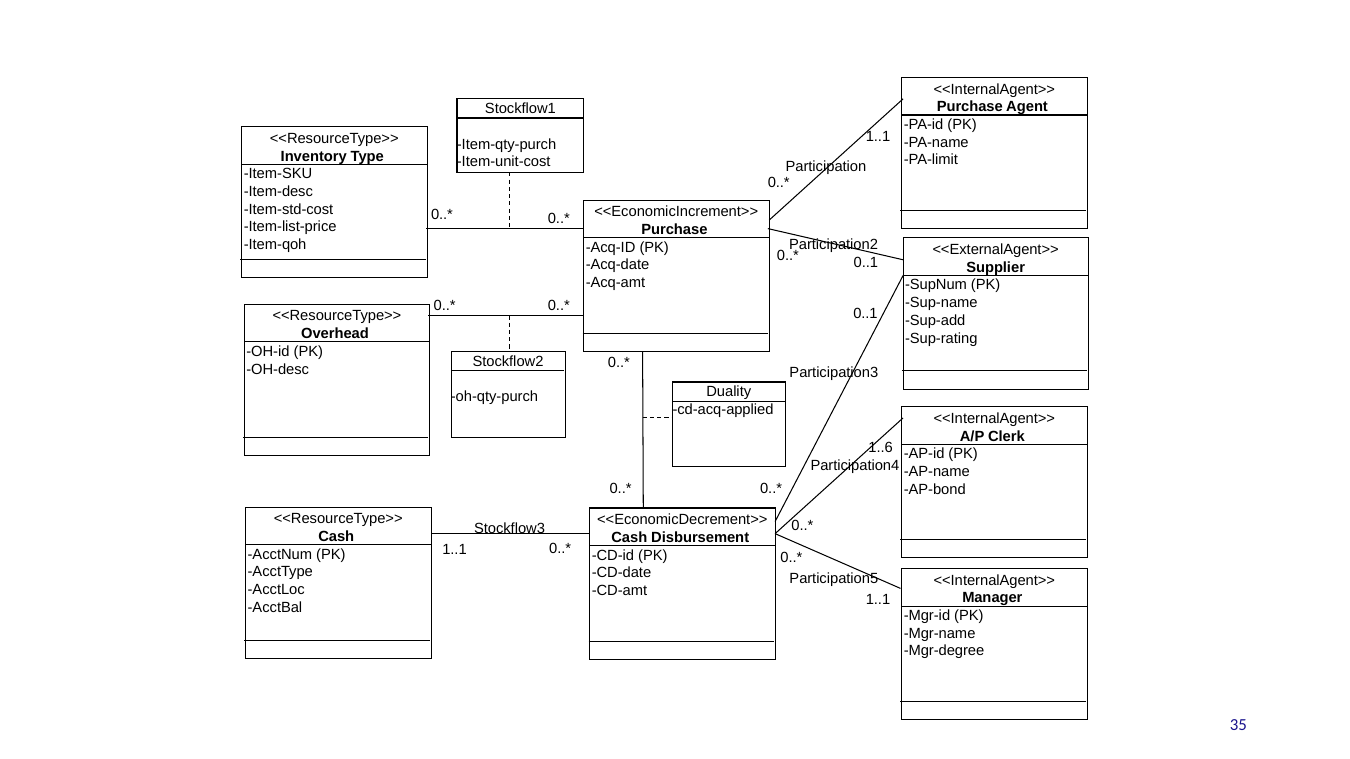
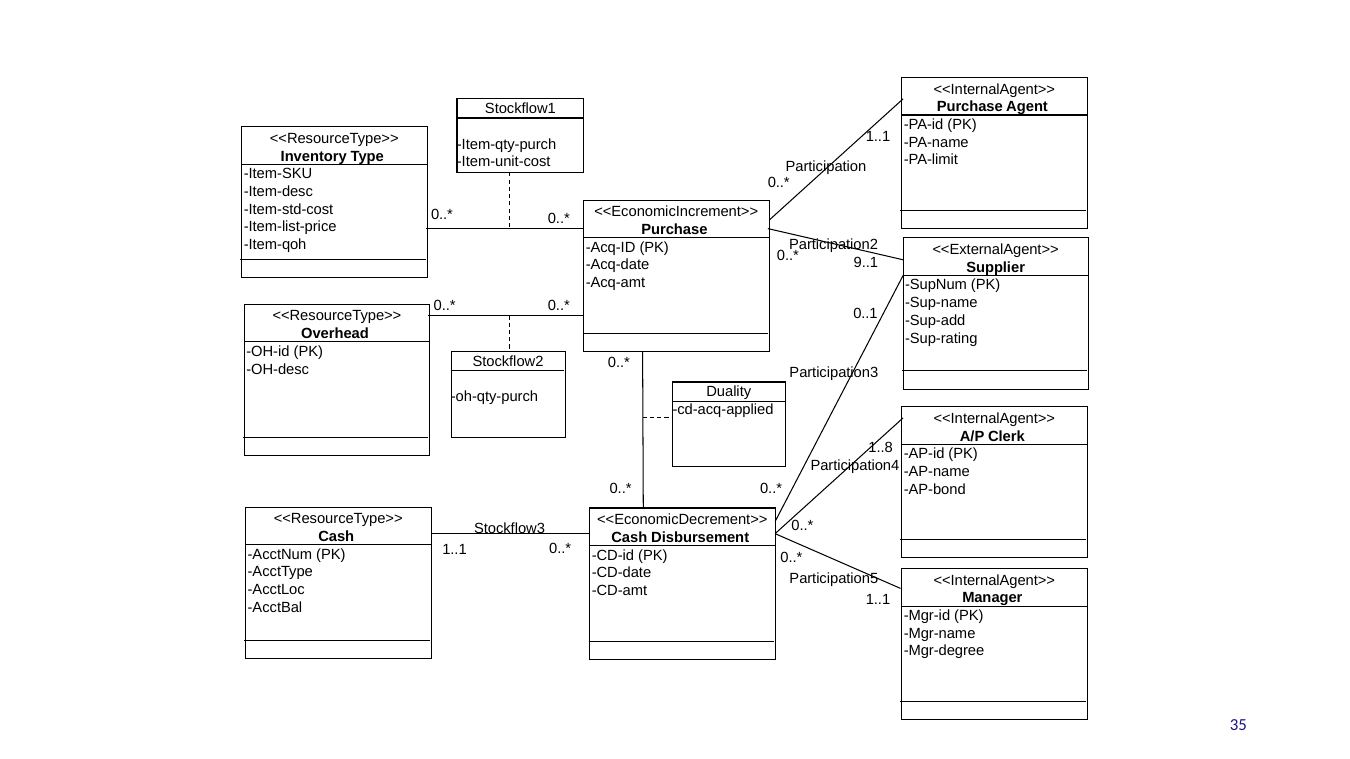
0..1: 0..1 -> 9..1 (866, 263)
1..6: 1..6 -> 1..8 (881, 447)
